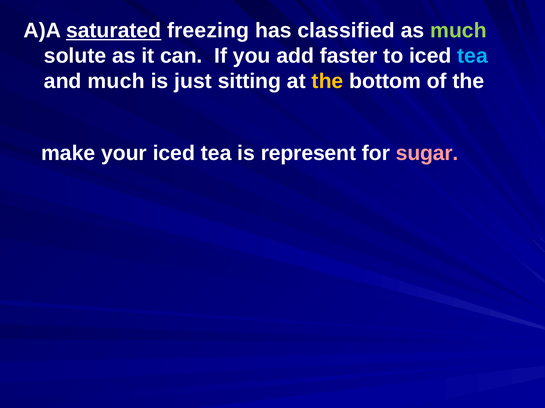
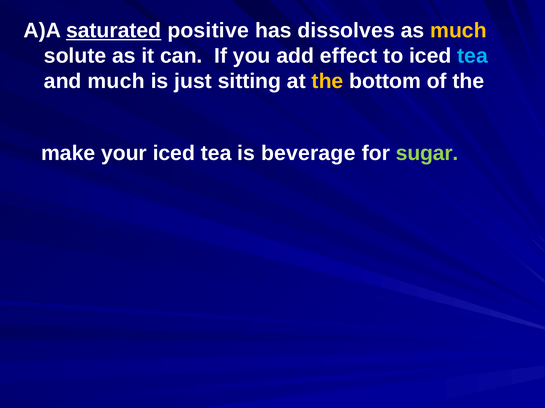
freezing: freezing -> positive (208, 30)
classified: classified -> dissolves (346, 30)
much colour: light green -> yellow (458, 30)
faster: faster -> effect (349, 56)
represent: represent -> beverage (308, 153)
sugar colour: pink -> light green (427, 153)
